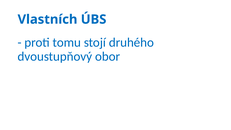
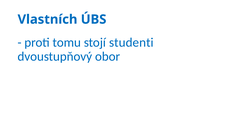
druhého: druhého -> studenti (131, 42)
